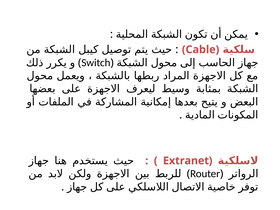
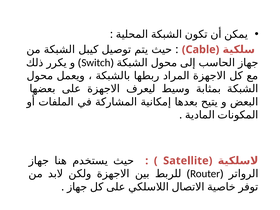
Extranet: Extranet -> Satellite (186, 161)
